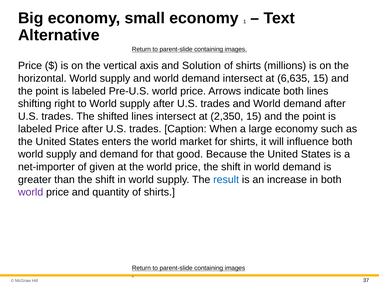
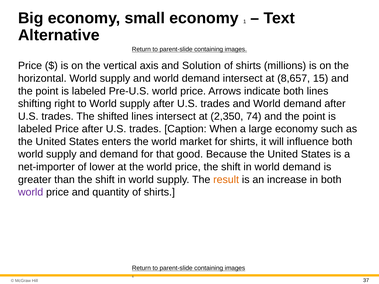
6,635: 6,635 -> 8,657 (294, 78)
2,350 15: 15 -> 74 (254, 116)
given: given -> lower (102, 167)
result colour: blue -> orange (226, 180)
